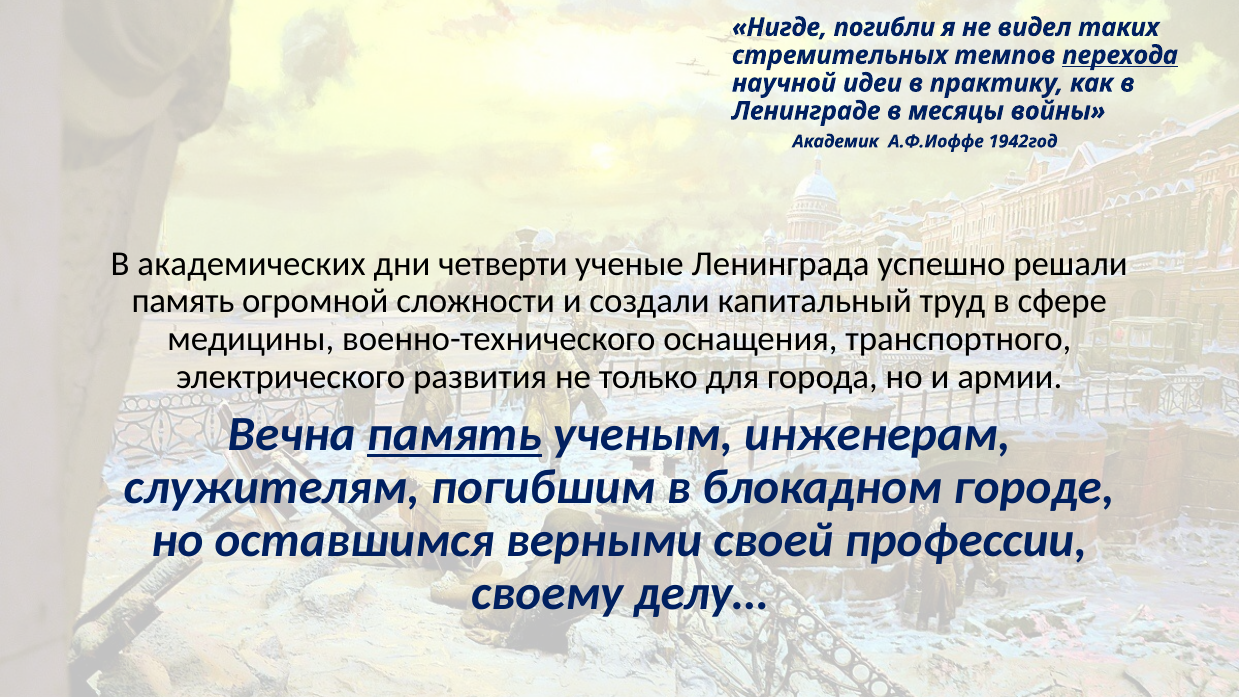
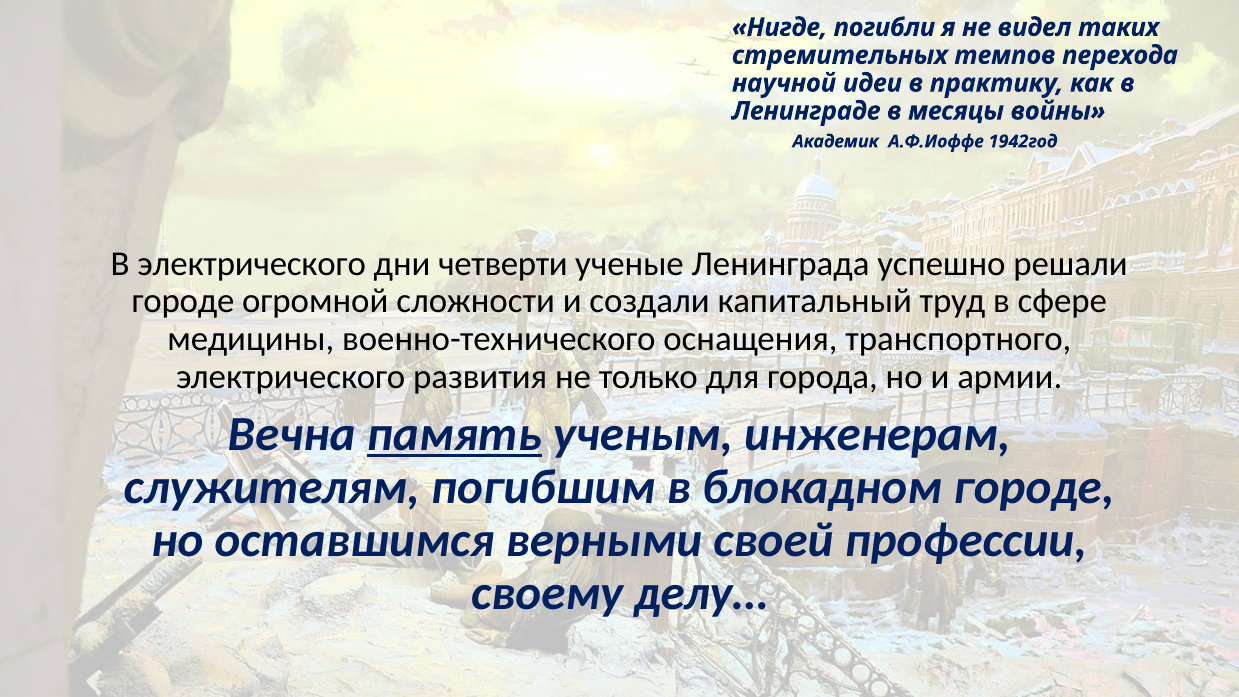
перехода underline: present -> none (1120, 55)
В академических: академических -> электрического (252, 264)
память: память -> городе (183, 301)
